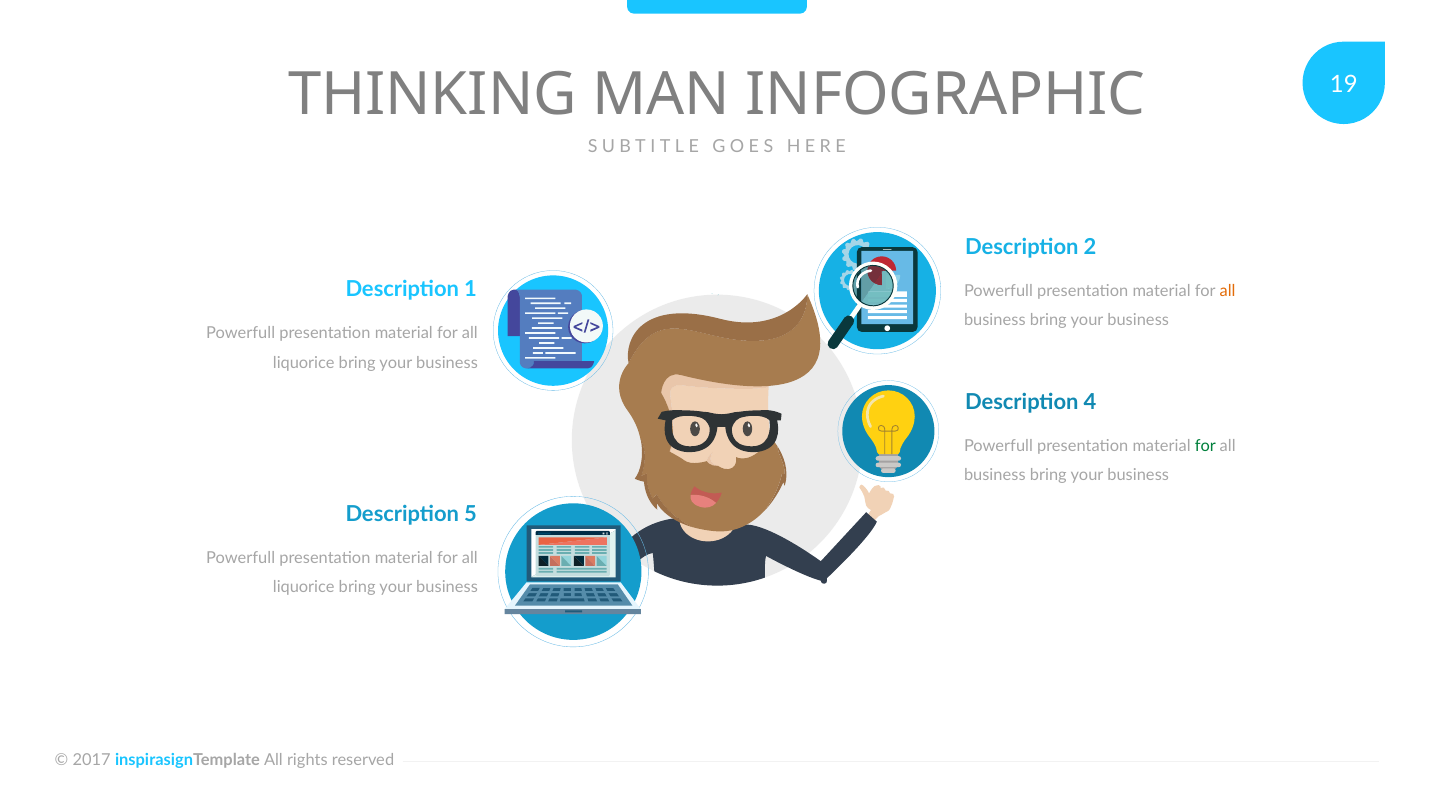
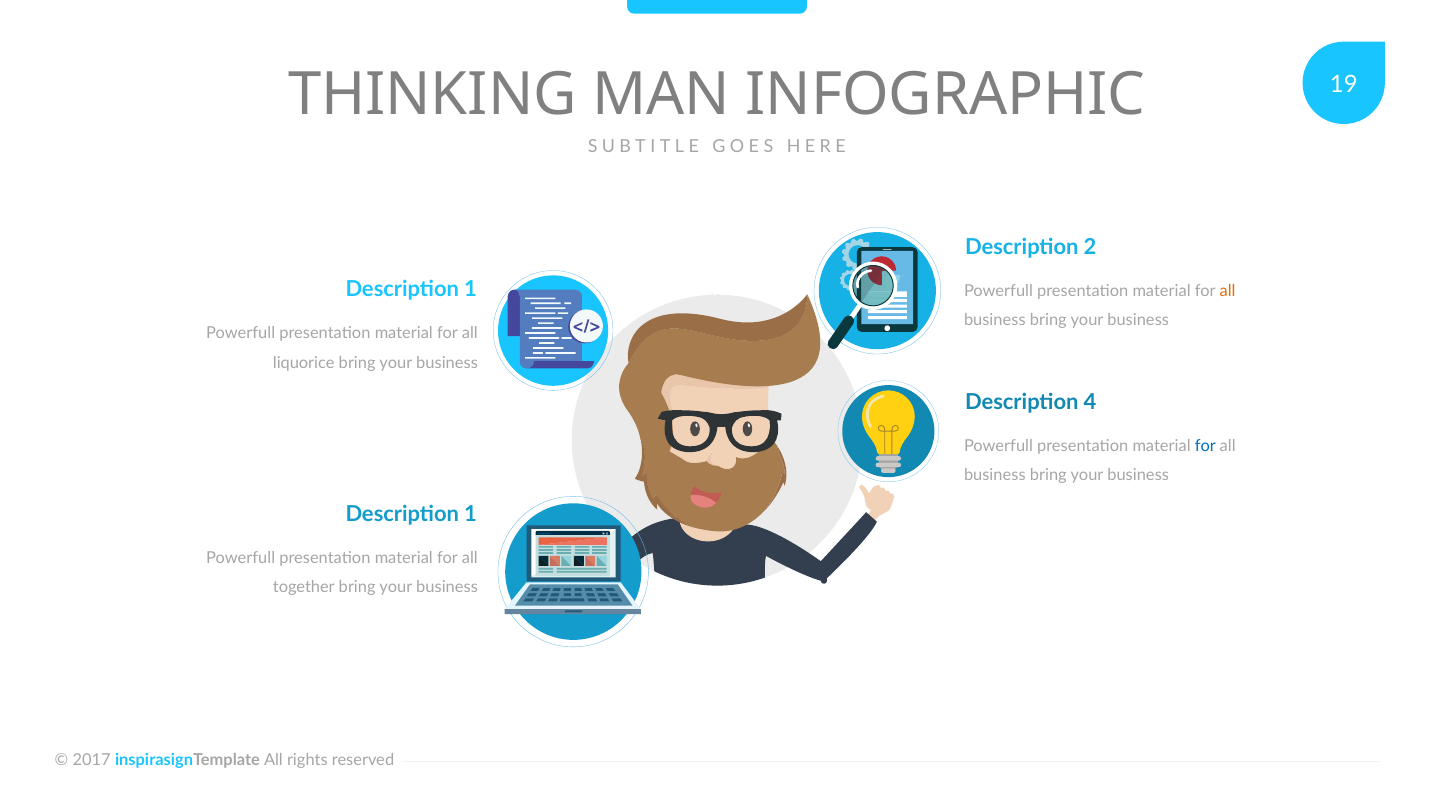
for colour: green -> blue (1205, 445)
5: 5 -> 1 (471, 514)
liquorice: liquorice -> together (304, 587)
